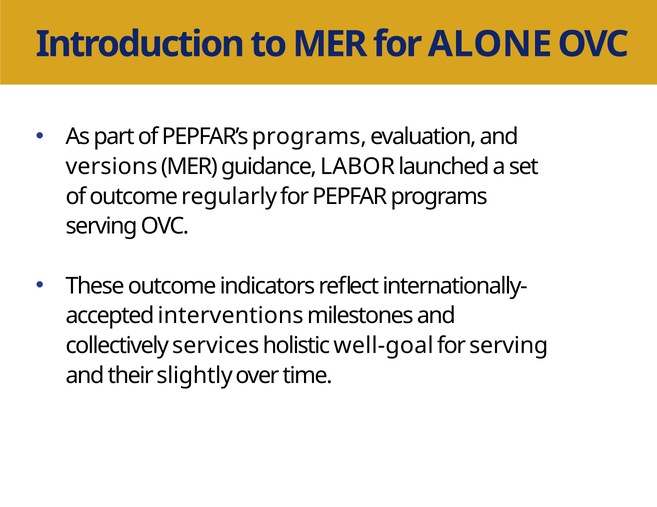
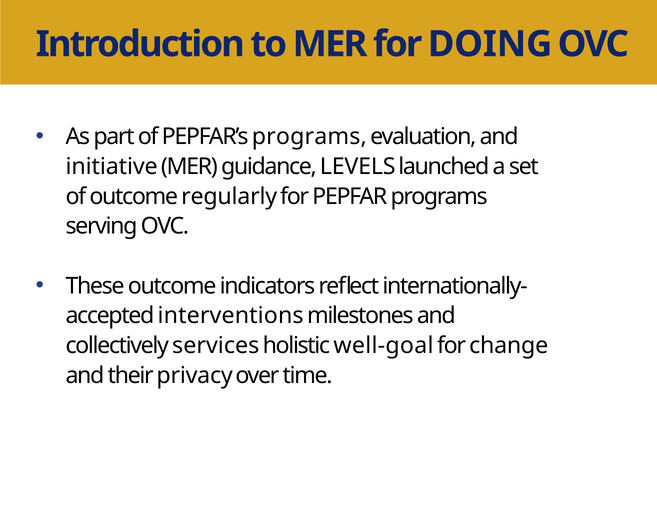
ALONE: ALONE -> DOING (490, 44)
versions: versions -> initiative (112, 167)
LABOR: LABOR -> LEVELS (358, 167)
for serving: serving -> change (509, 346)
slightly: slightly -> privacy (195, 376)
